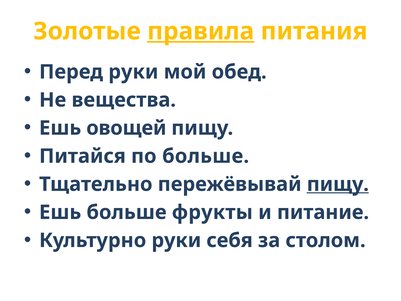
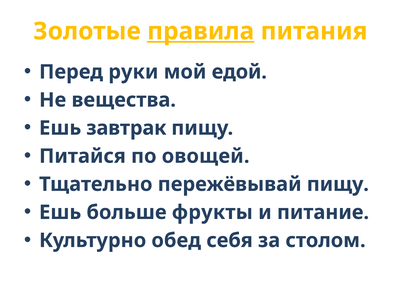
обед: обед -> едой (239, 72)
овощей: овощей -> завтрак (126, 128)
по больше: больше -> овощей (206, 156)
пищу underline: present -> none (338, 184)
Культурно руки: руки -> обед (176, 240)
